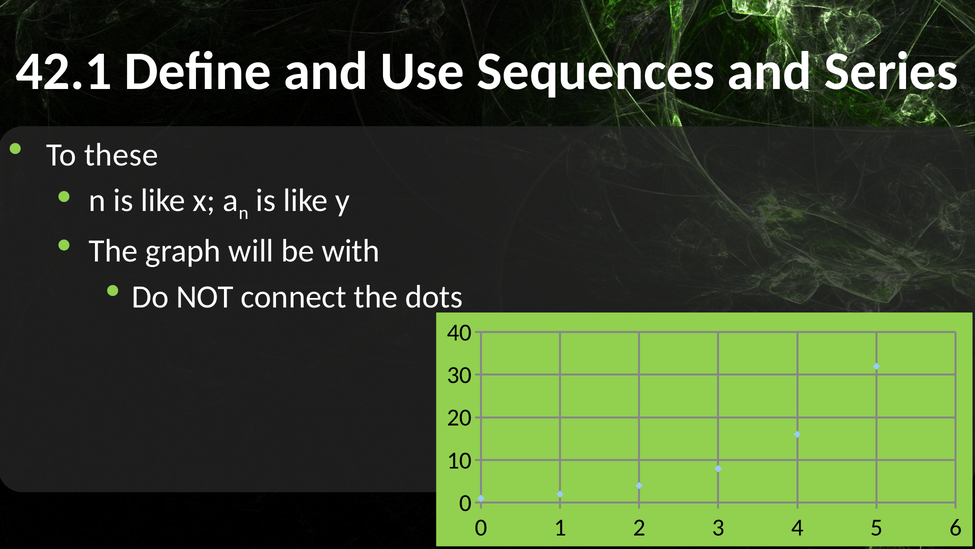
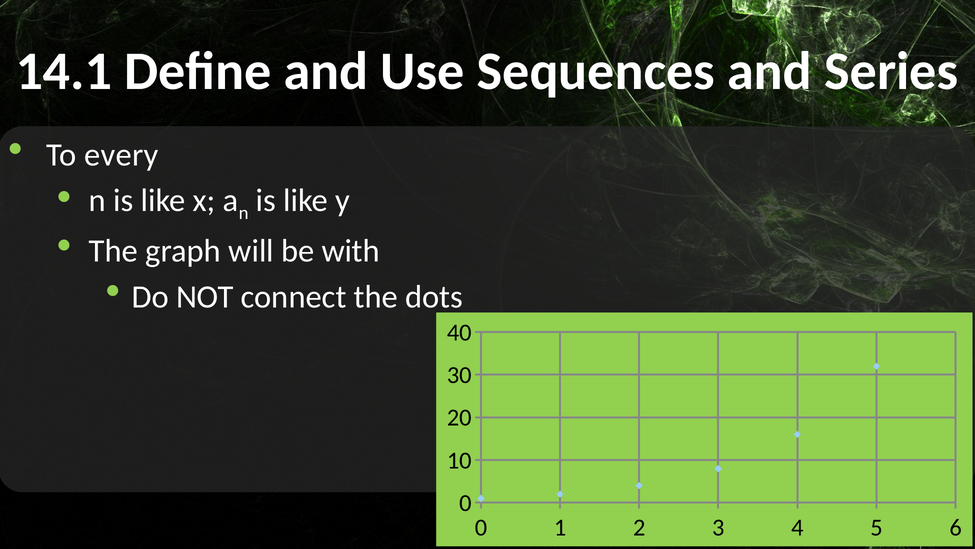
42.1: 42.1 -> 14.1 (64, 71)
these: these -> every (121, 155)
